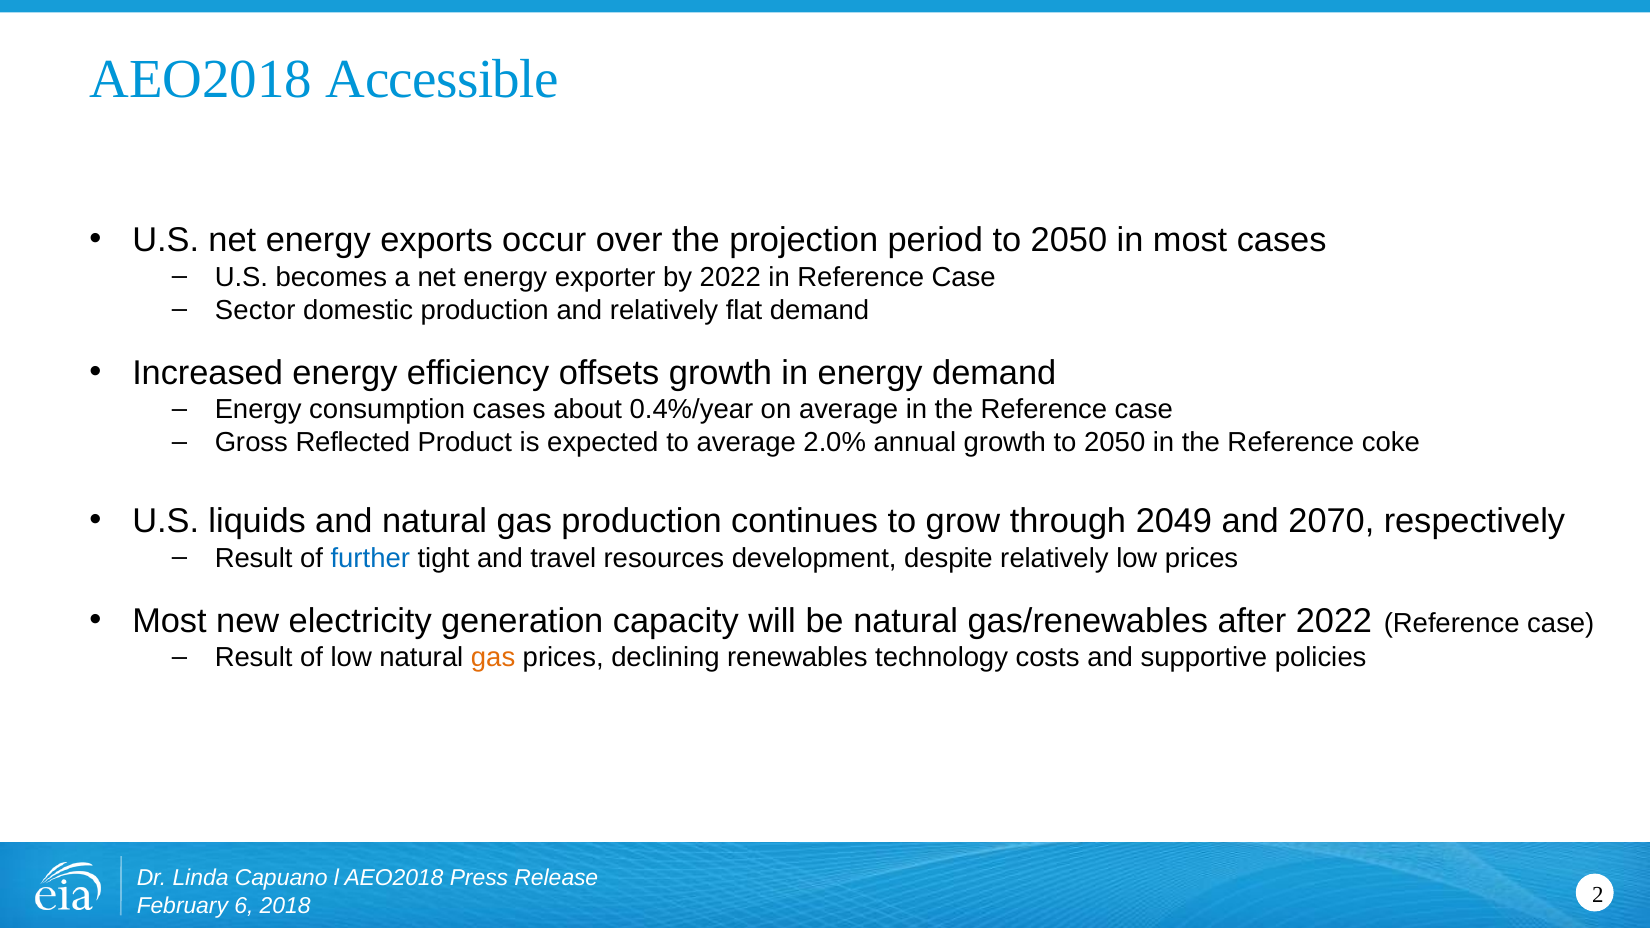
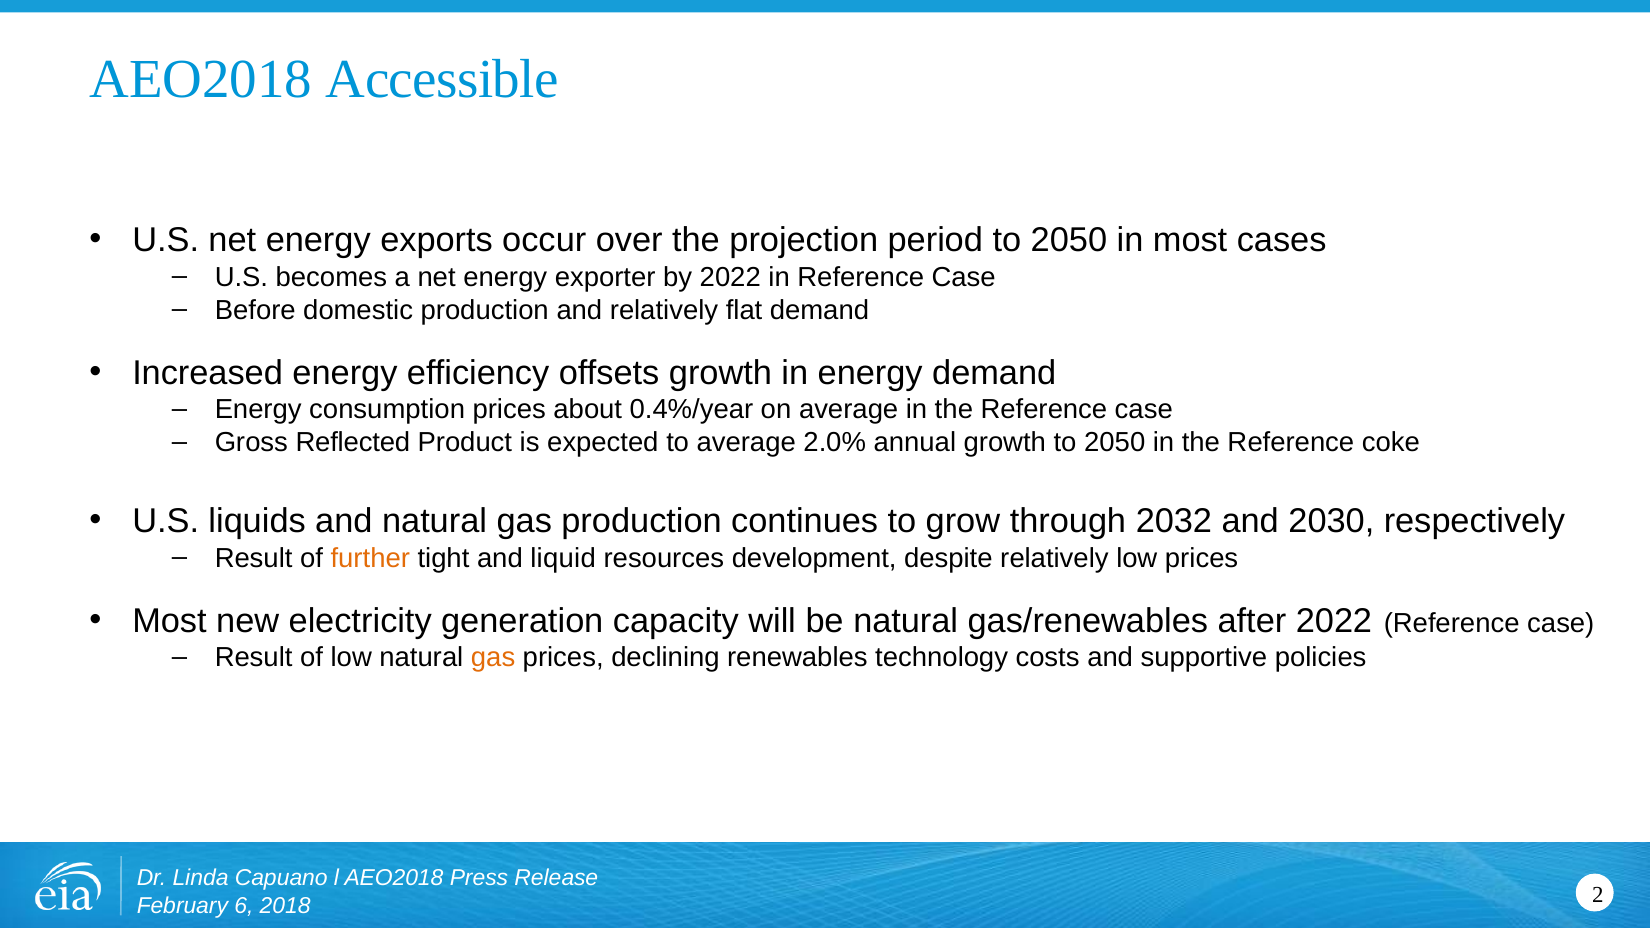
Sector: Sector -> Before (255, 310)
consumption cases: cases -> prices (509, 410)
2049: 2049 -> 2032 (1174, 522)
2070: 2070 -> 2030 (1331, 522)
further colour: blue -> orange (370, 558)
travel: travel -> liquid (563, 558)
